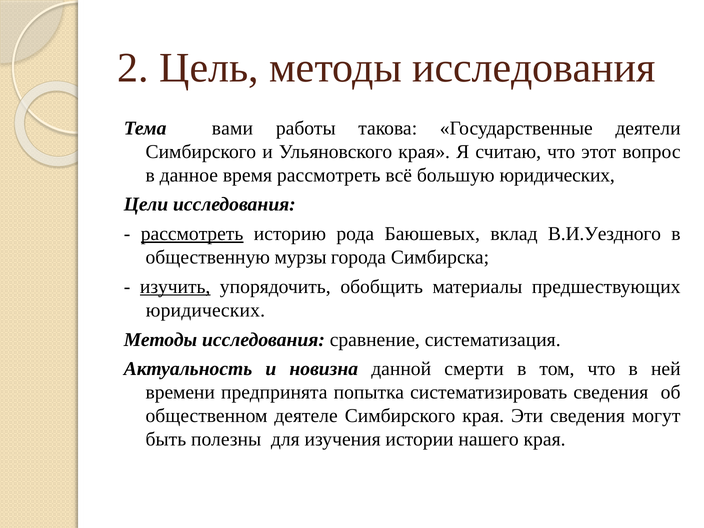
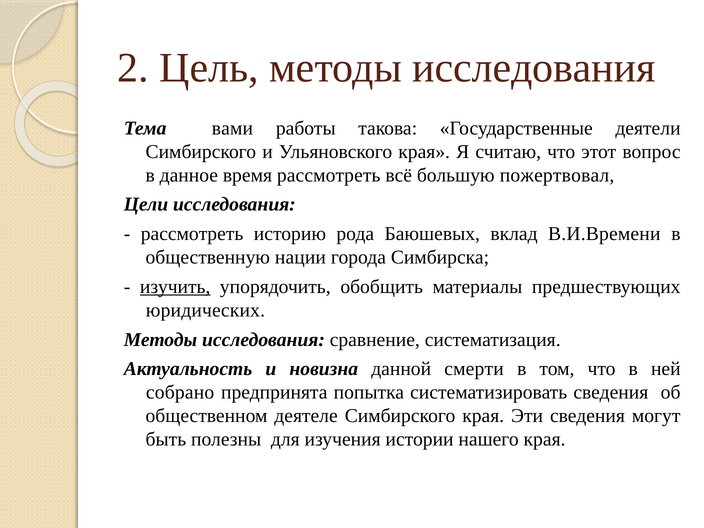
большую юридических: юридических -> пожертвовал (557, 175)
рассмотреть underline: present -> none (192, 234)
В.И.Уездного: В.И.Уездного -> В.И.Времени (604, 234)
мурзы: мурзы -> нации (300, 257)
времени: времени -> собрано (180, 392)
